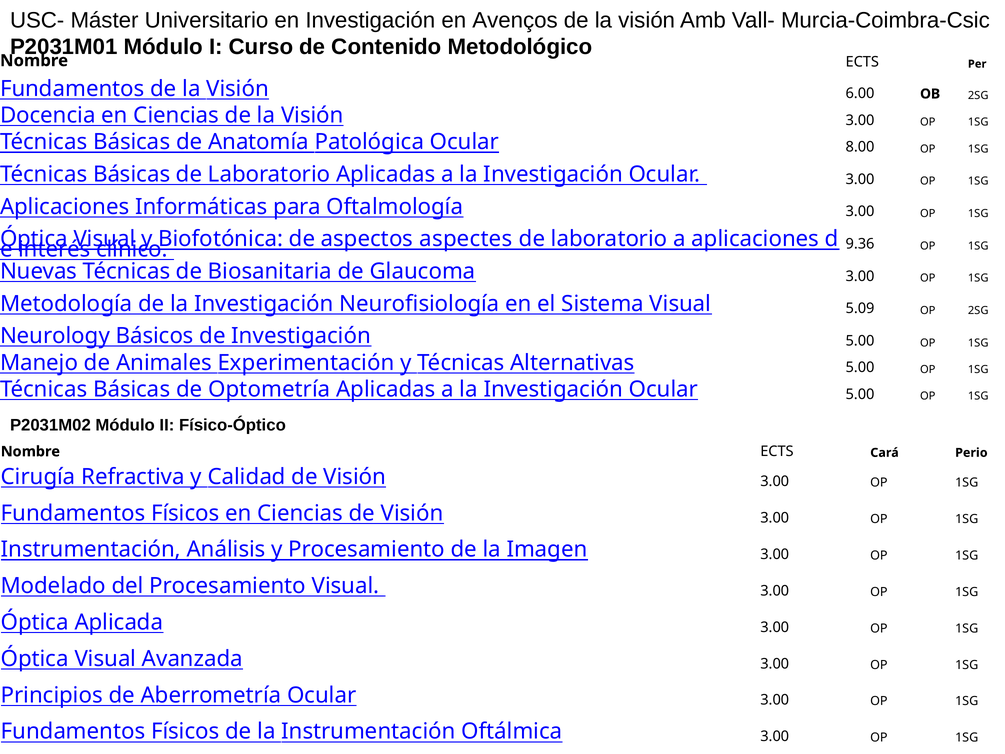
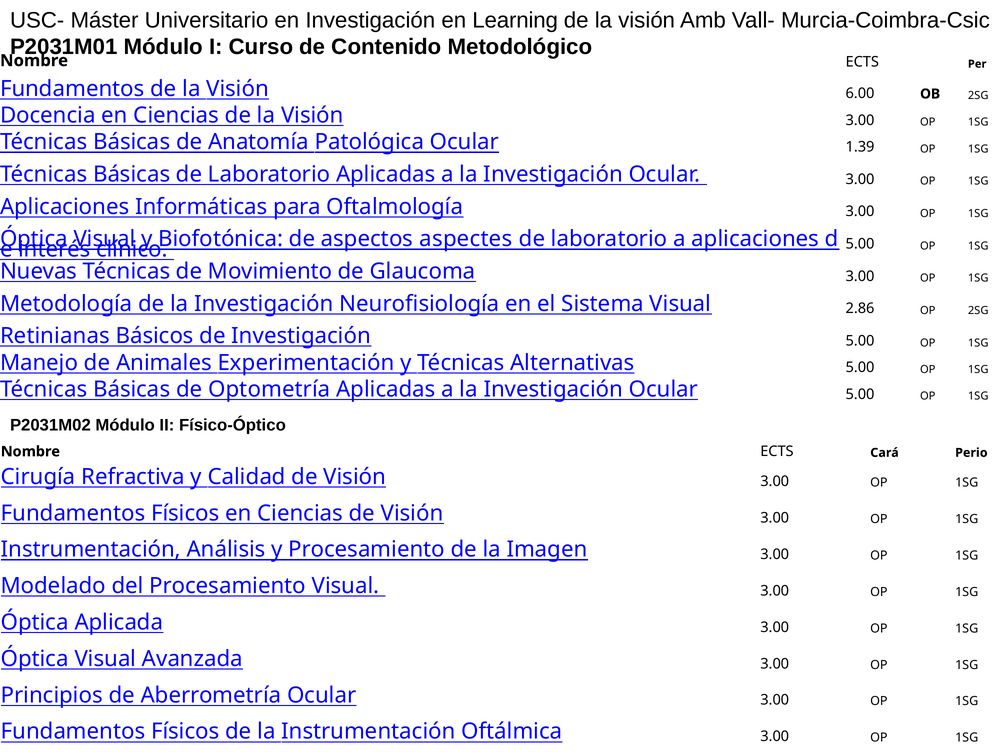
Avenços: Avenços -> Learning (515, 20)
8.00: 8.00 -> 1.39 (860, 147)
9.36: 9.36 -> 5.00 (860, 244)
Biosanitaria: Biosanitaria -> Movimiento (270, 271)
5.09: 5.09 -> 2.86 (860, 308)
Neurology: Neurology -> Retinianas (55, 336)
